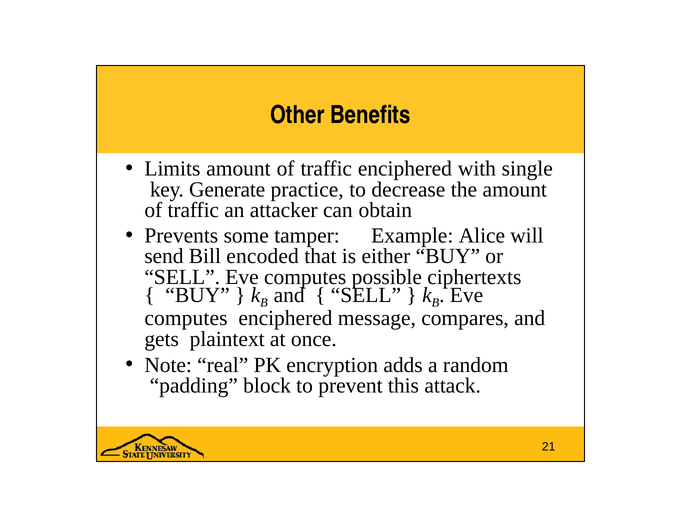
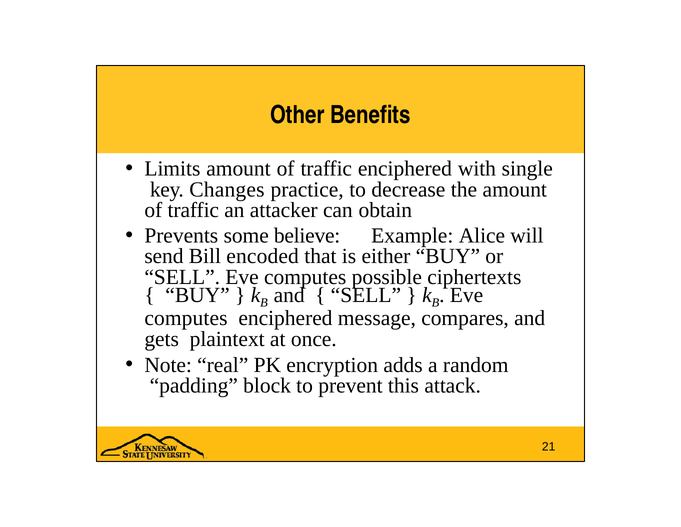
Generate: Generate -> Changes (227, 189)
tamper: tamper -> believe (307, 235)
